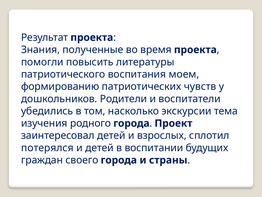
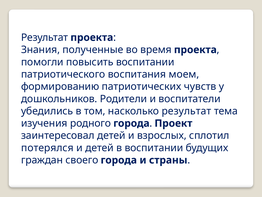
повысить литературы: литературы -> воспитании (145, 62)
насколько экскурсии: экскурсии -> результат (186, 111)
